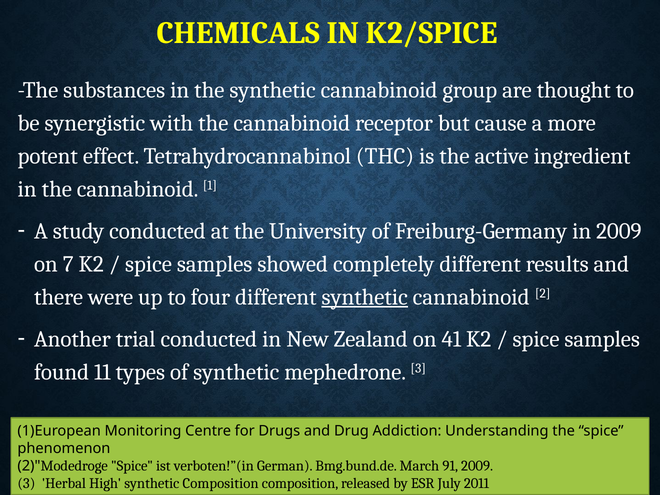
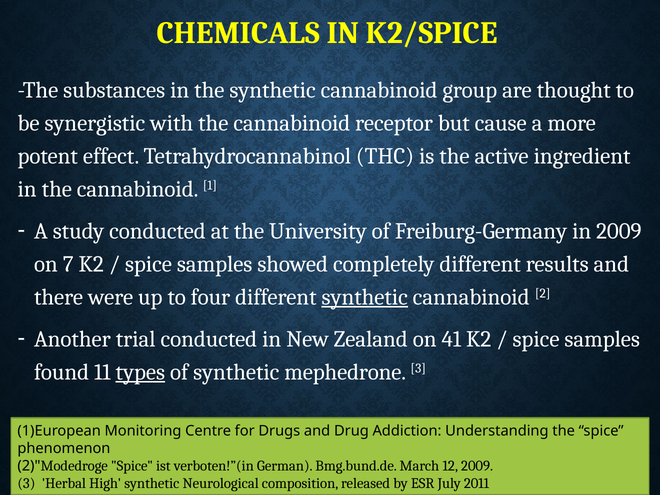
types underline: none -> present (140, 372)
91: 91 -> 12 (450, 466)
synthetic Composition: Composition -> Neurological (221, 484)
